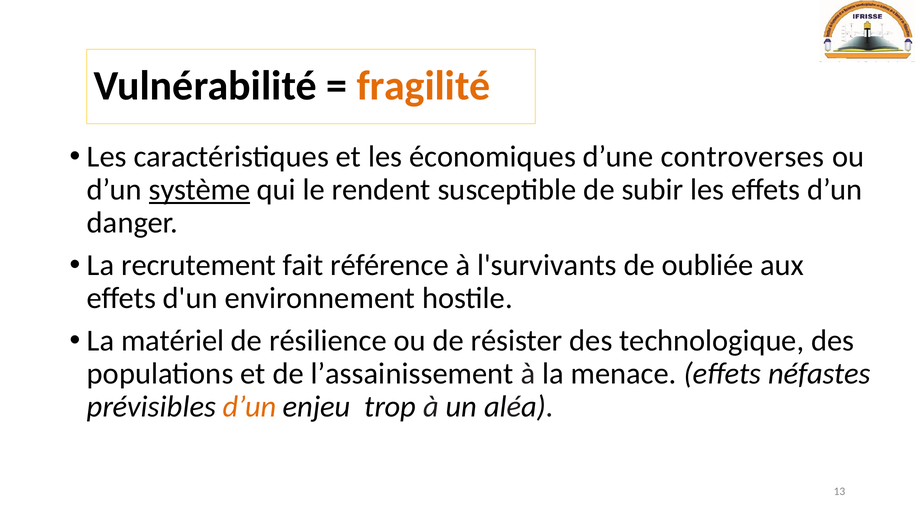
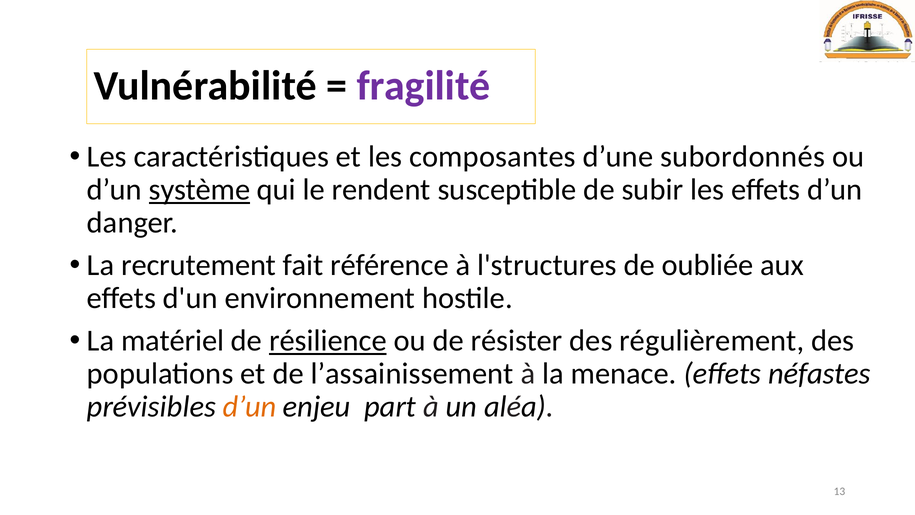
fragilité colour: orange -> purple (424, 86)
économiques: économiques -> composantes (493, 157)
controverses: controverses -> subordonnés (743, 157)
l'survivants: l'survivants -> l'structures (547, 265)
résilience underline: none -> present (328, 341)
technologique: technologique -> régulièrement (712, 341)
trop: trop -> part (390, 407)
